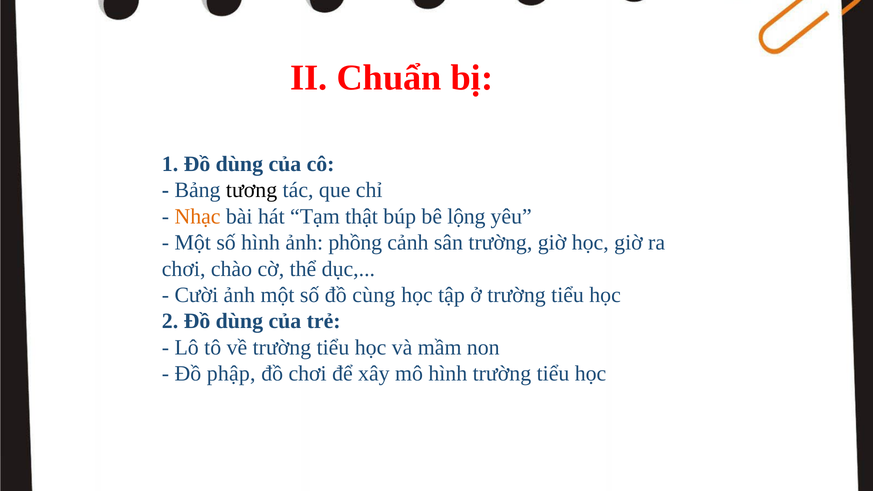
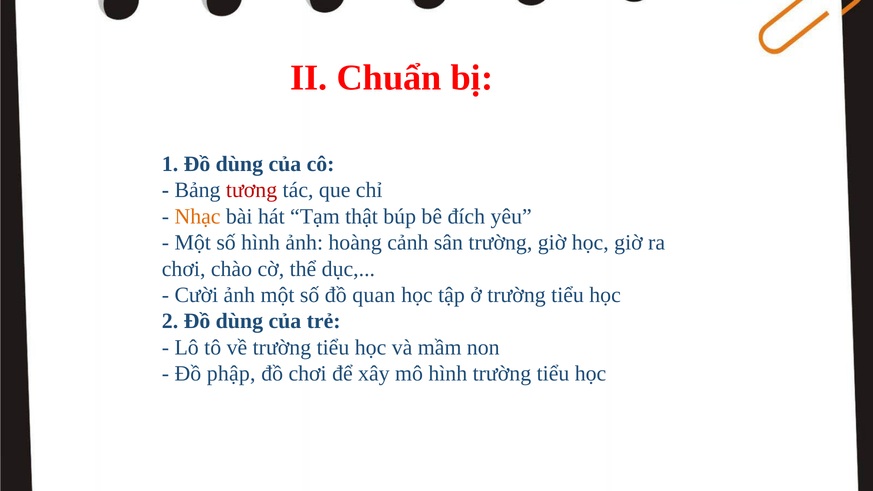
tương colour: black -> red (252, 190)
lộng: lộng -> đích (466, 216)
phồng: phồng -> hoàng (355, 243)
cùng: cùng -> quan (374, 295)
